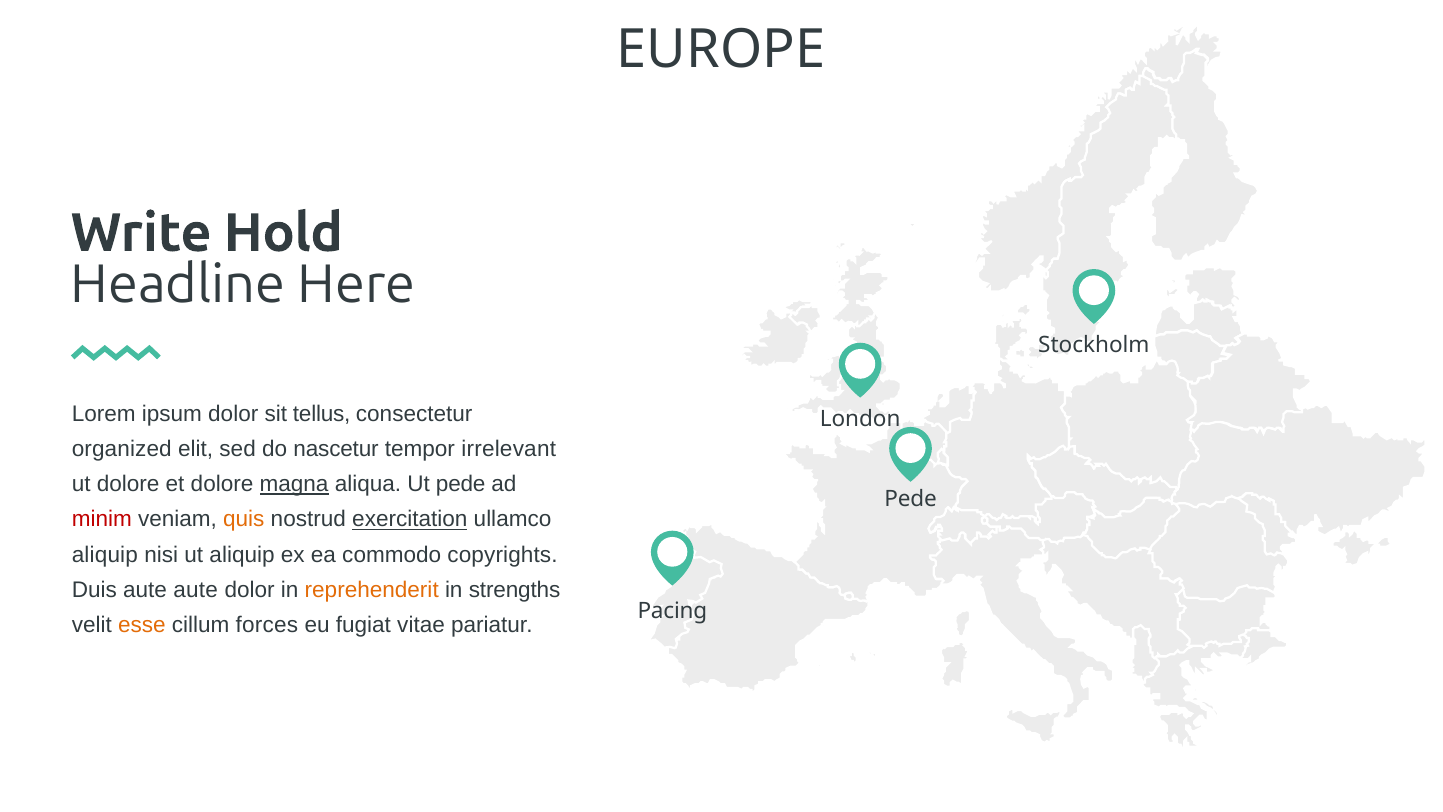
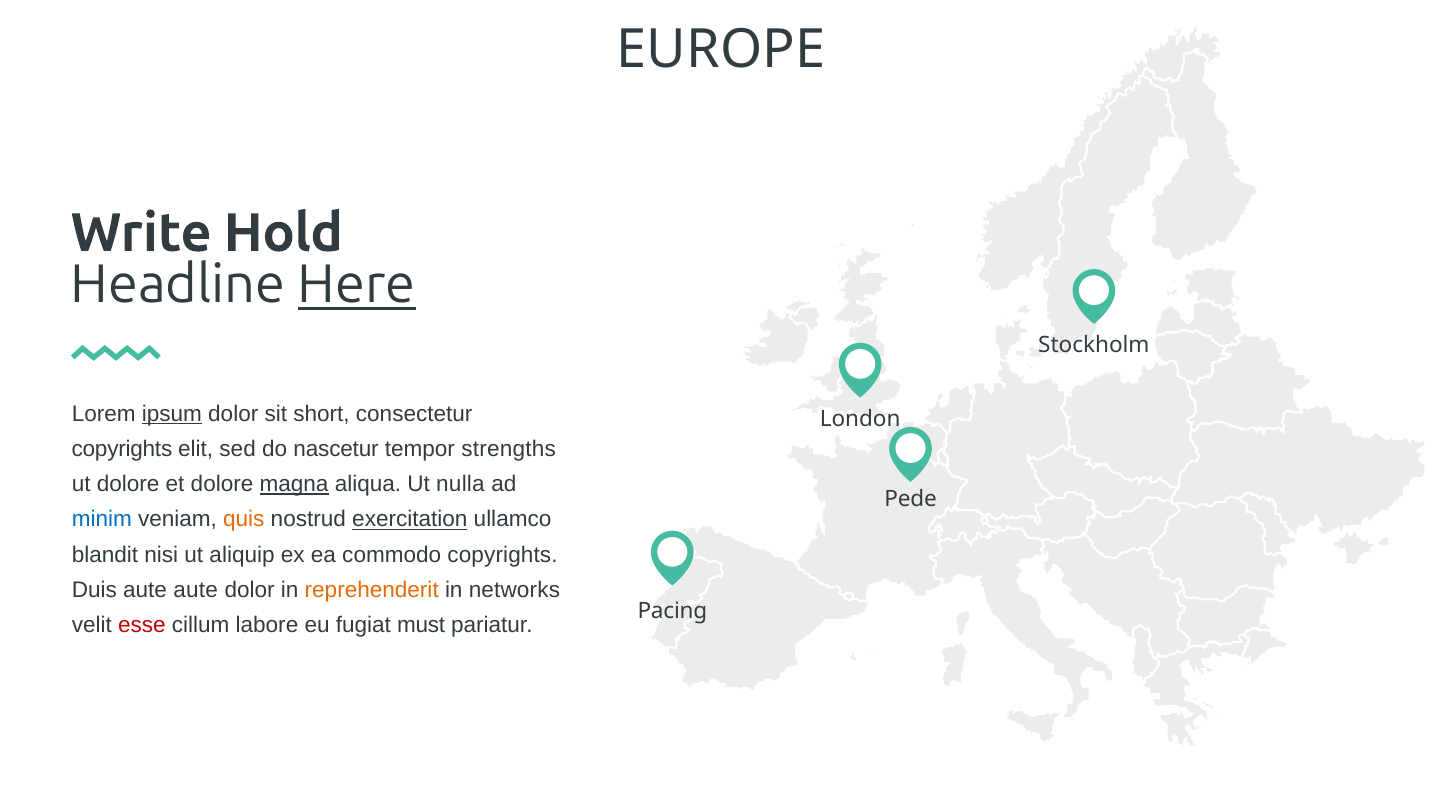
Here underline: none -> present (357, 285)
ipsum underline: none -> present (172, 414)
tellus: tellus -> short (322, 414)
organized: organized -> copyrights (122, 449)
irrelevant: irrelevant -> strengths (509, 449)
Ut pede: pede -> nulla (460, 484)
minim colour: red -> blue (102, 519)
aliquip: aliquip -> blandit (105, 554)
strengths: strengths -> networks (514, 590)
esse colour: orange -> red (142, 625)
forces: forces -> labore (267, 625)
vitae: vitae -> must (421, 625)
